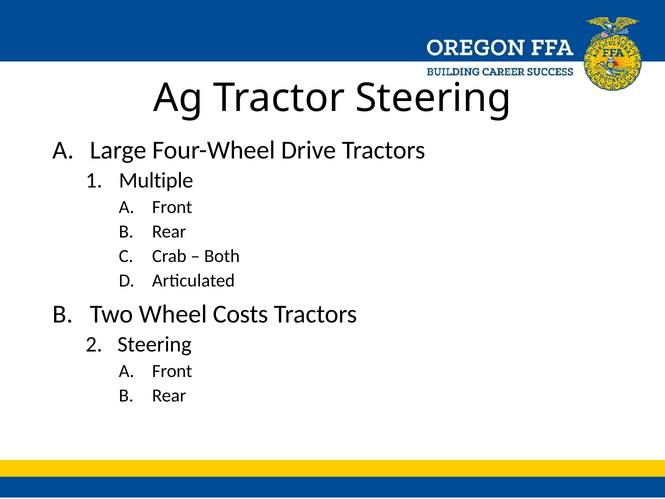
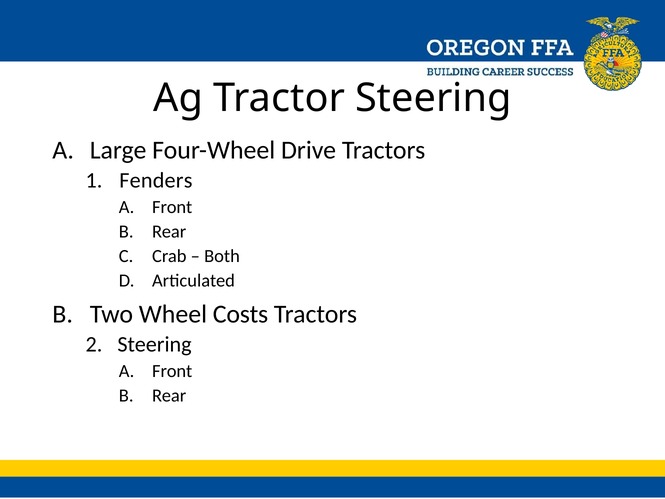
Multiple: Multiple -> Fenders (156, 180)
